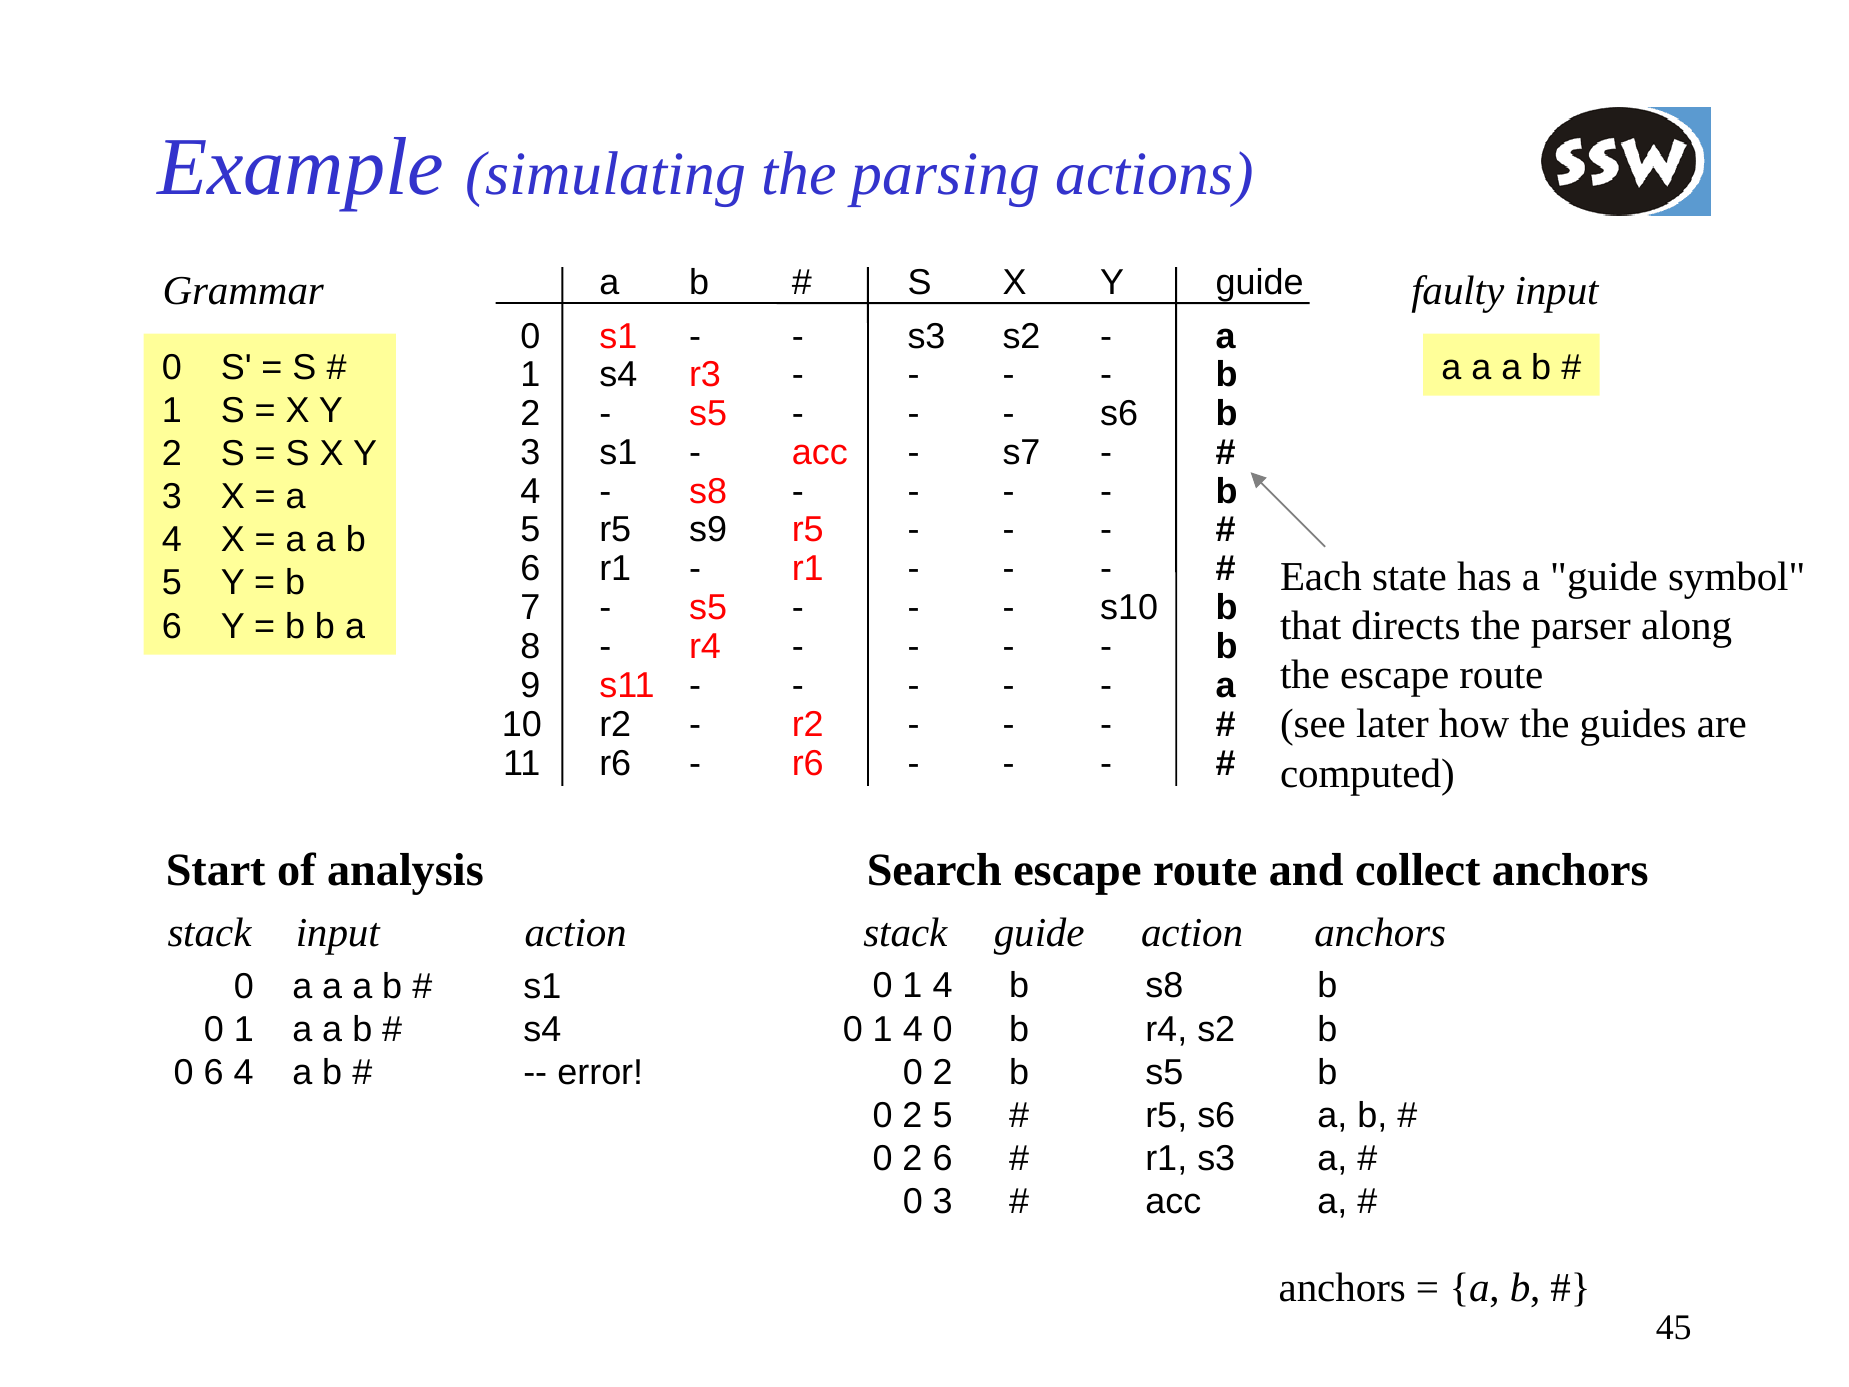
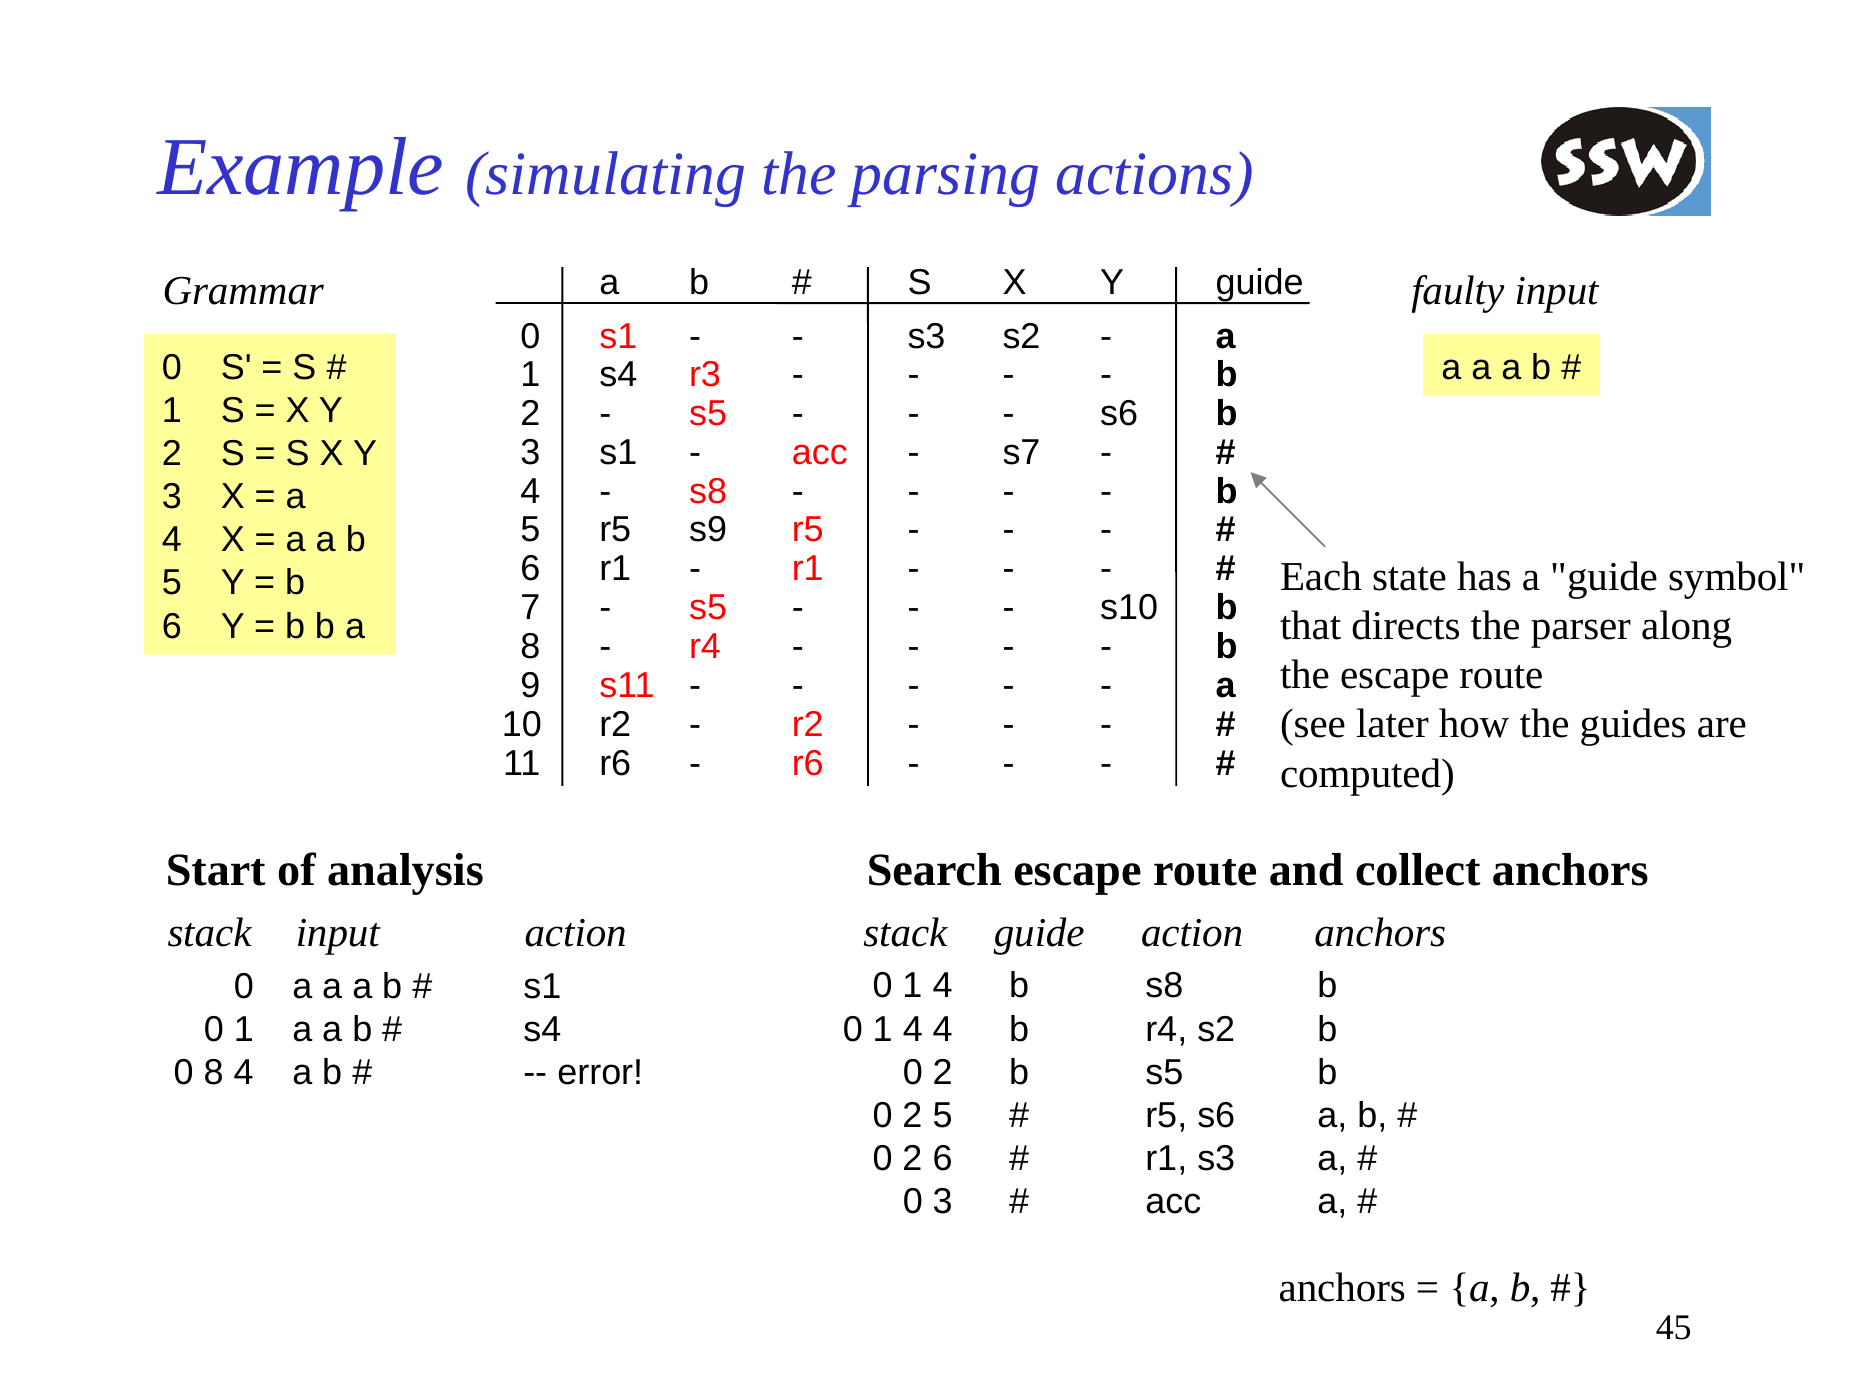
4 0: 0 -> 4 (943, 1029)
0 6: 6 -> 8 (214, 1072)
